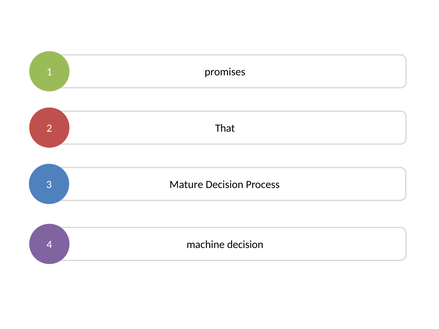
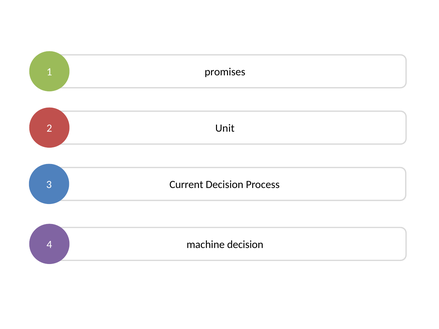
That: That -> Unit (225, 128)
Mature: Mature -> Current (186, 185)
